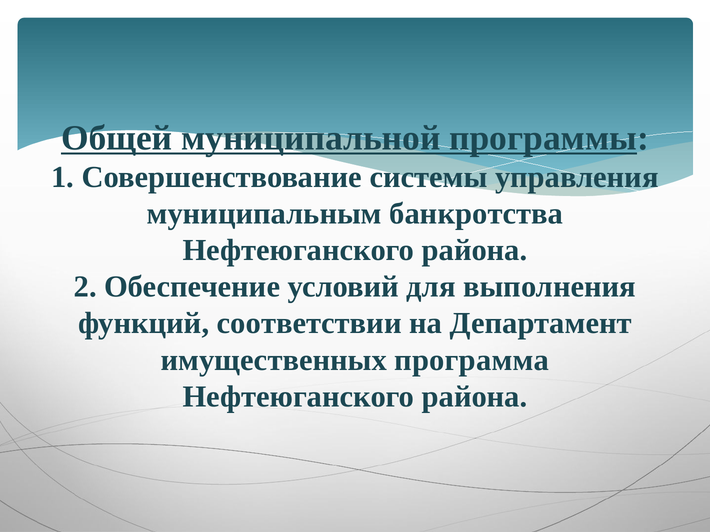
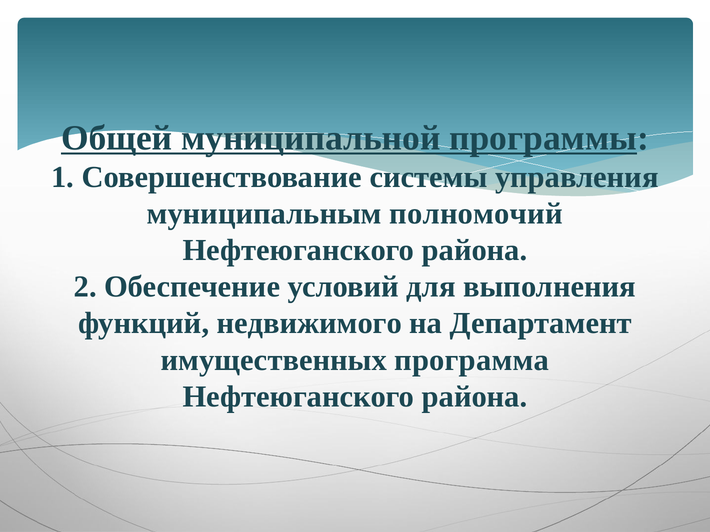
банкротства: банкротства -> полномочий (476, 214)
соответствии: соответствии -> недвижимого (309, 324)
